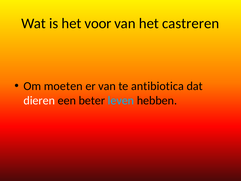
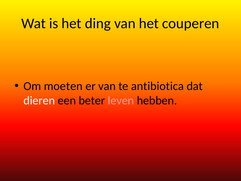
voor: voor -> ding (98, 23)
castreren: castreren -> couperen (191, 23)
leven colour: light blue -> pink (121, 100)
